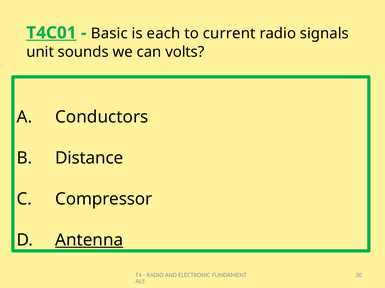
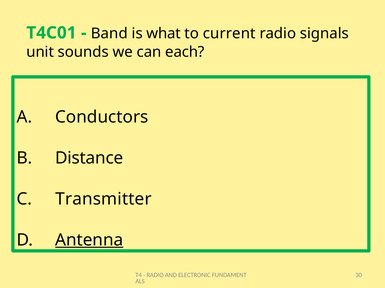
T4C01 underline: present -> none (51, 33)
Basic: Basic -> Band (109, 34)
each: each -> what (164, 34)
volts: volts -> each (185, 52)
Compressor: Compressor -> Transmitter (104, 199)
